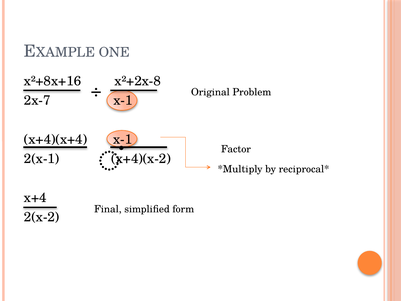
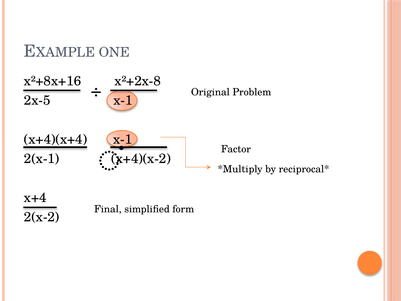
2x-7: 2x-7 -> 2x-5 (37, 100)
